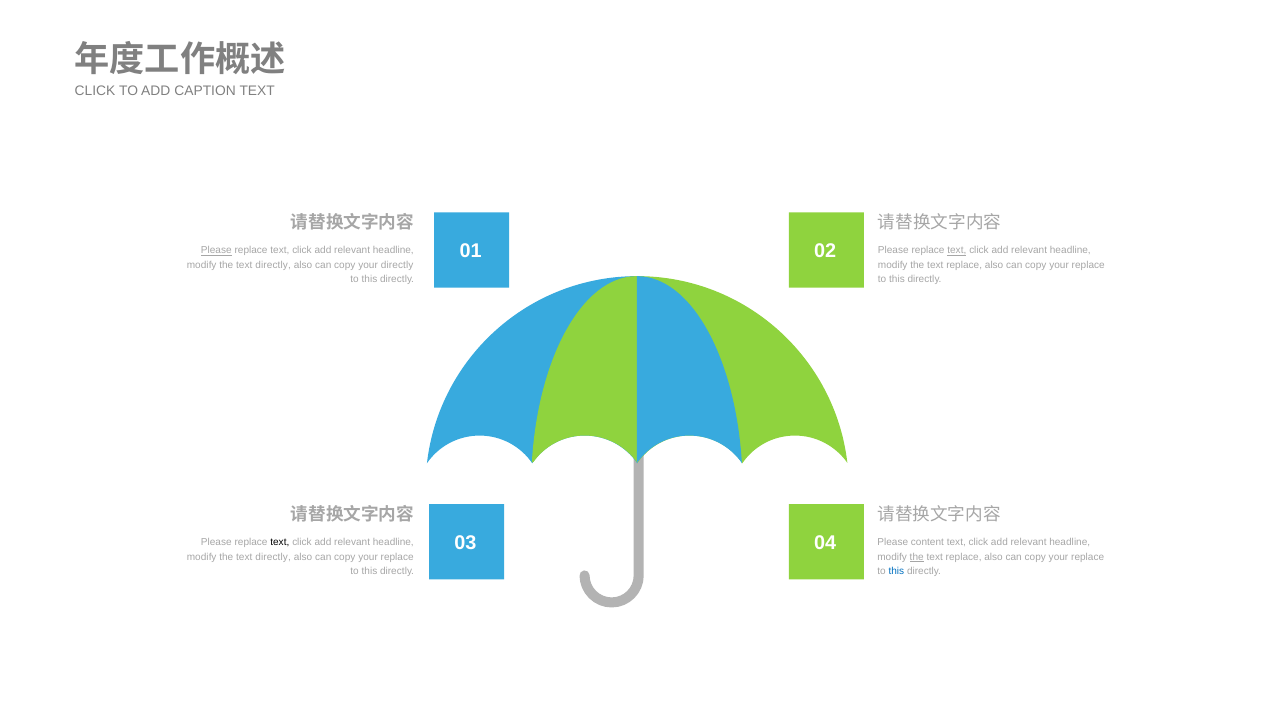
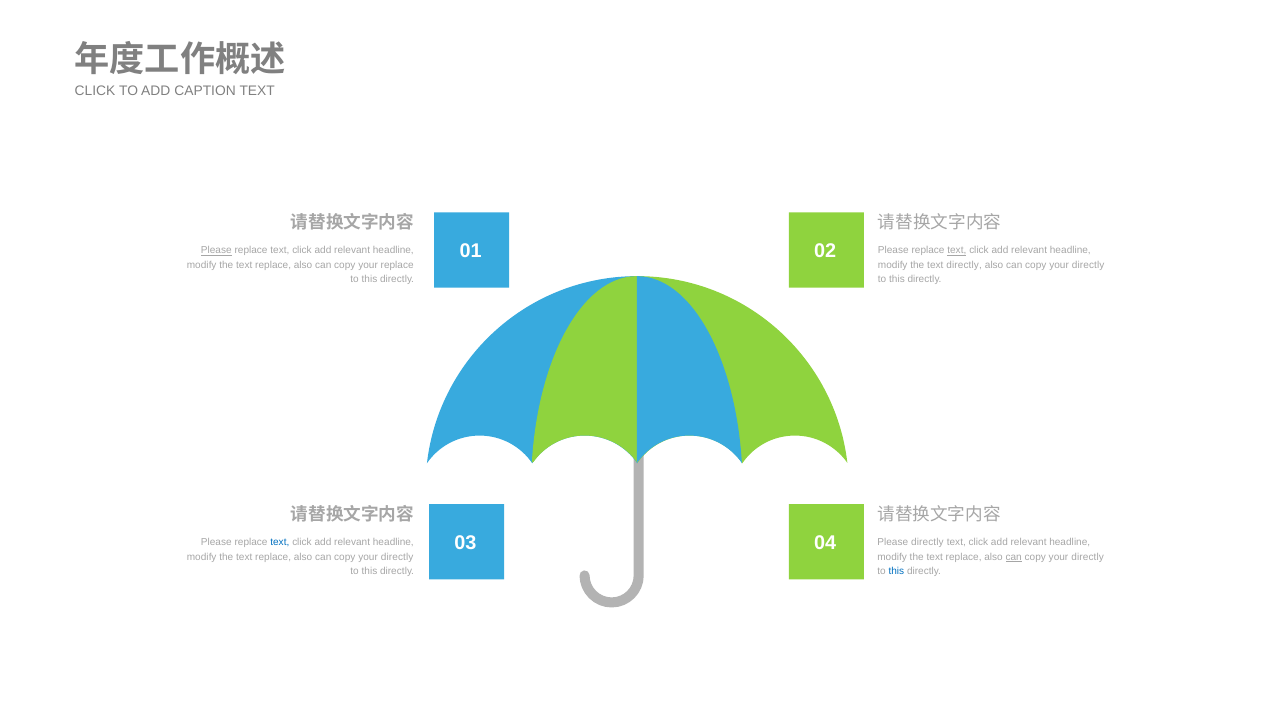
directly: directly -> replace (273, 265)
your directly: directly -> replace (397, 265)
replace: replace -> directly (964, 265)
replace: replace -> directly (1088, 265)
text colour: black -> blue (280, 543)
Please content: content -> directly (927, 543)
directly: directly -> replace (273, 557)
replace: replace -> directly (397, 557)
the underline: present -> none (917, 557)
can underline: none -> present (1014, 557)
replace: replace -> directly (1088, 557)
